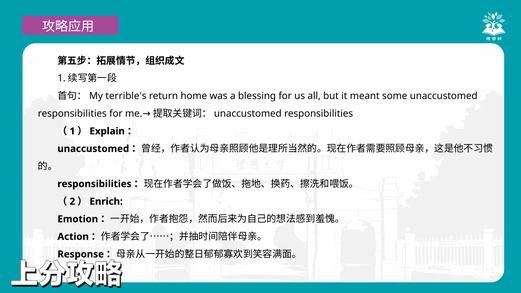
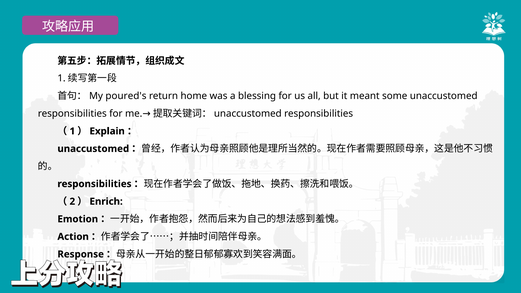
terrible's: terrible's -> poured's (126, 96)
